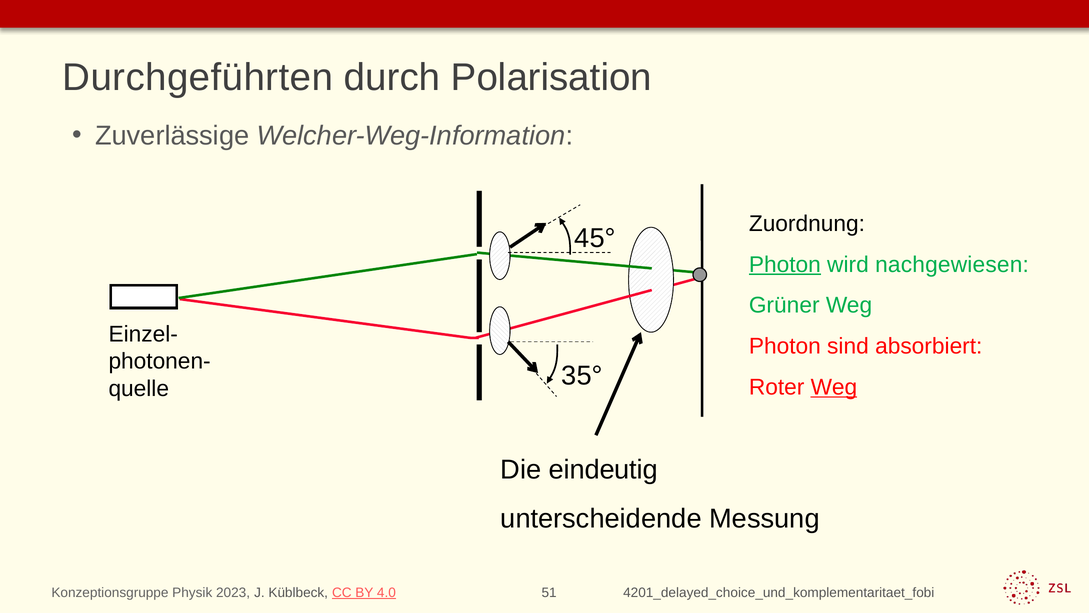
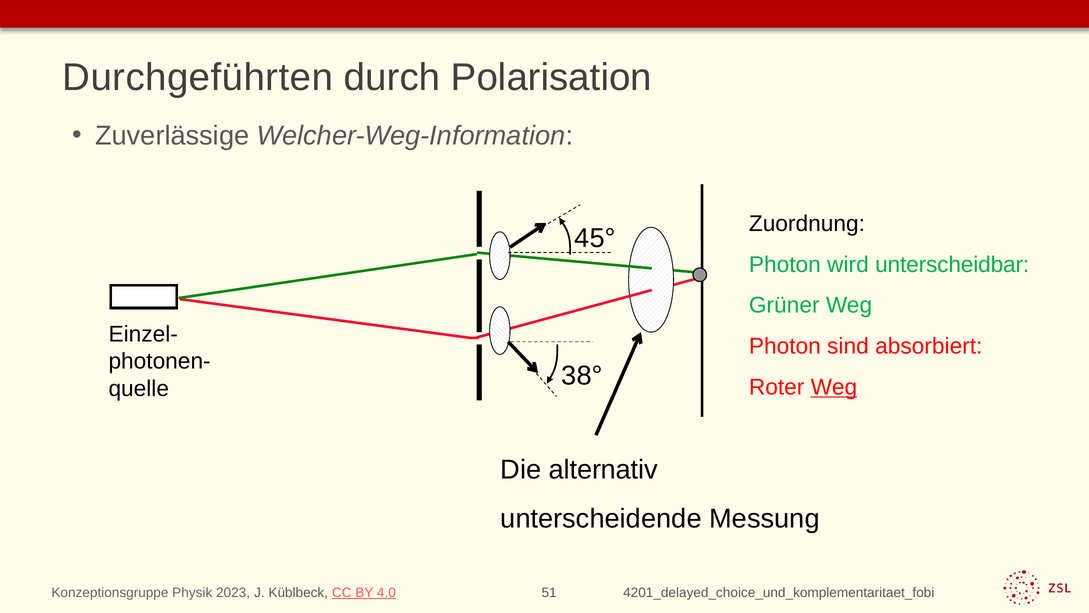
Photon underline: present -> none (785, 264)
nachgewiesen: nachgewiesen -> unterscheidbar (952, 264)
35°: 35° -> 38° (582, 375)
eindeutig: eindeutig -> alternativ (603, 469)
